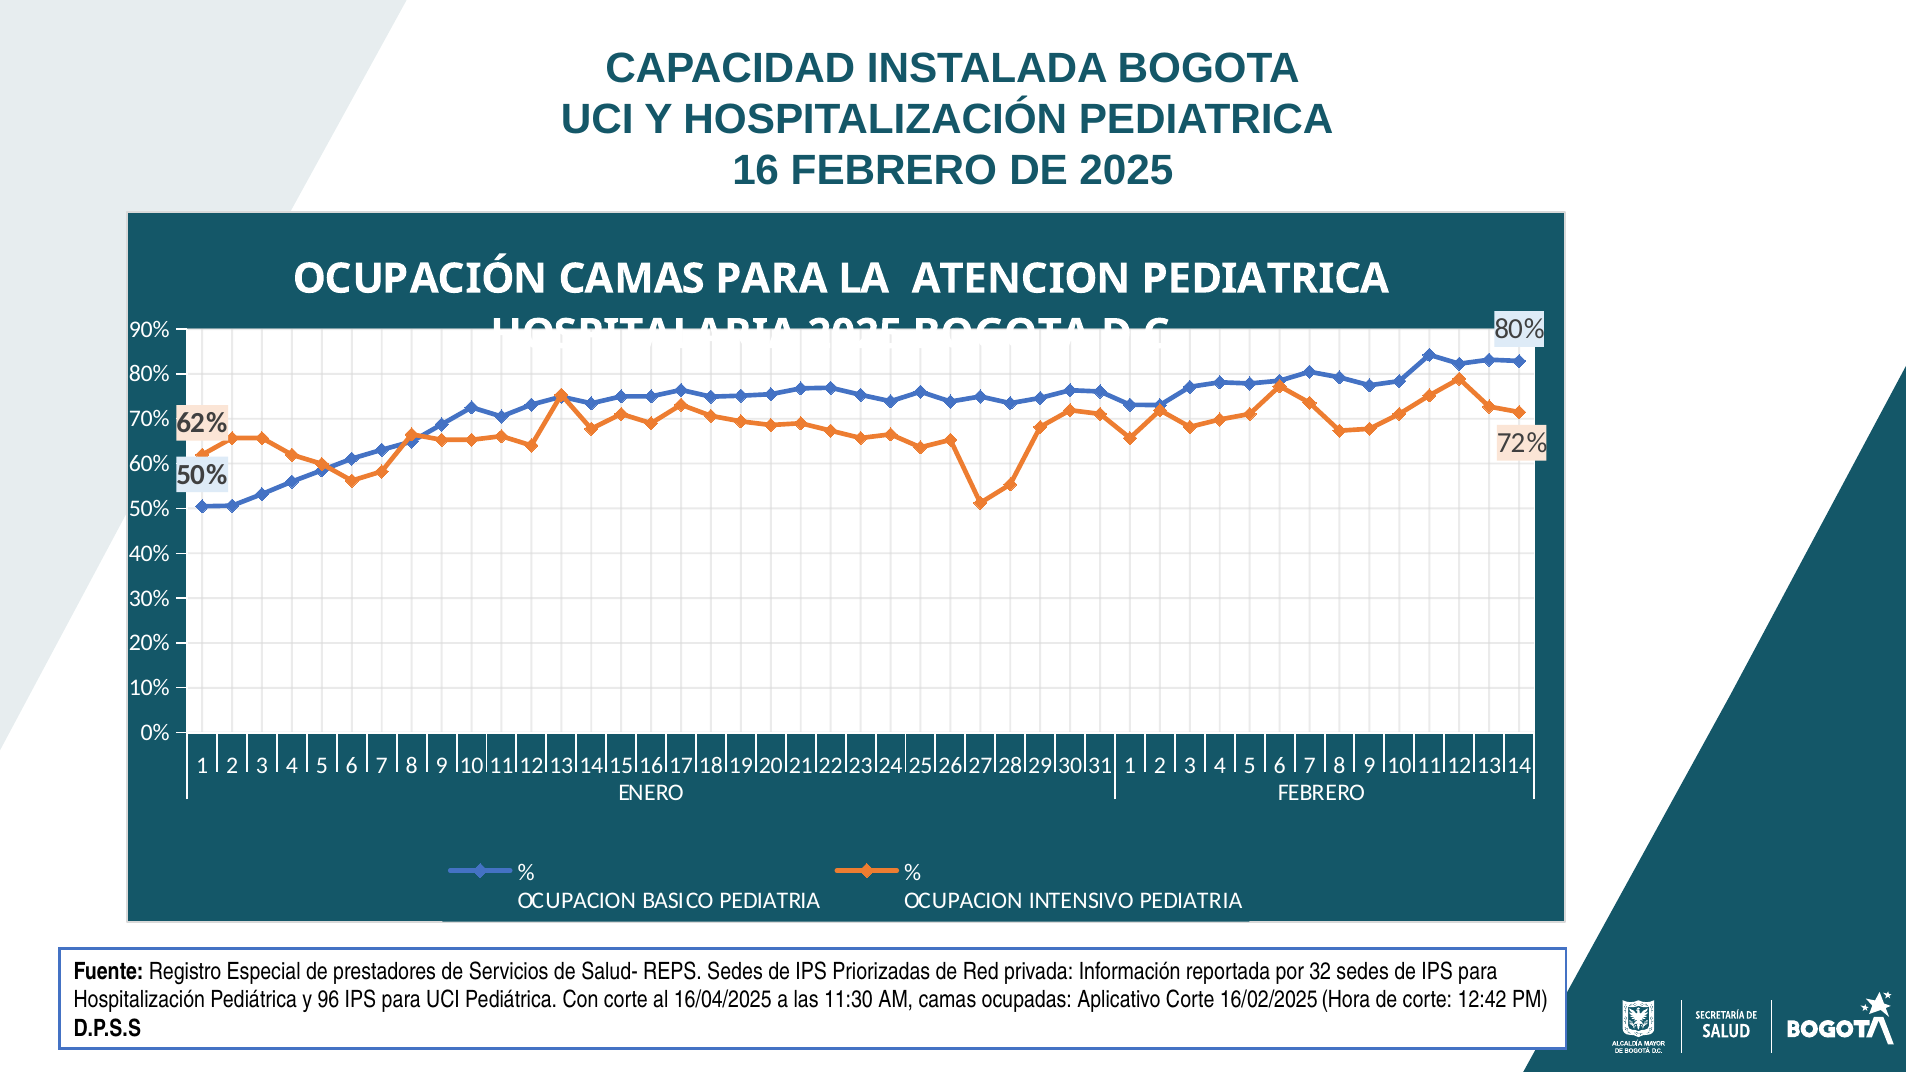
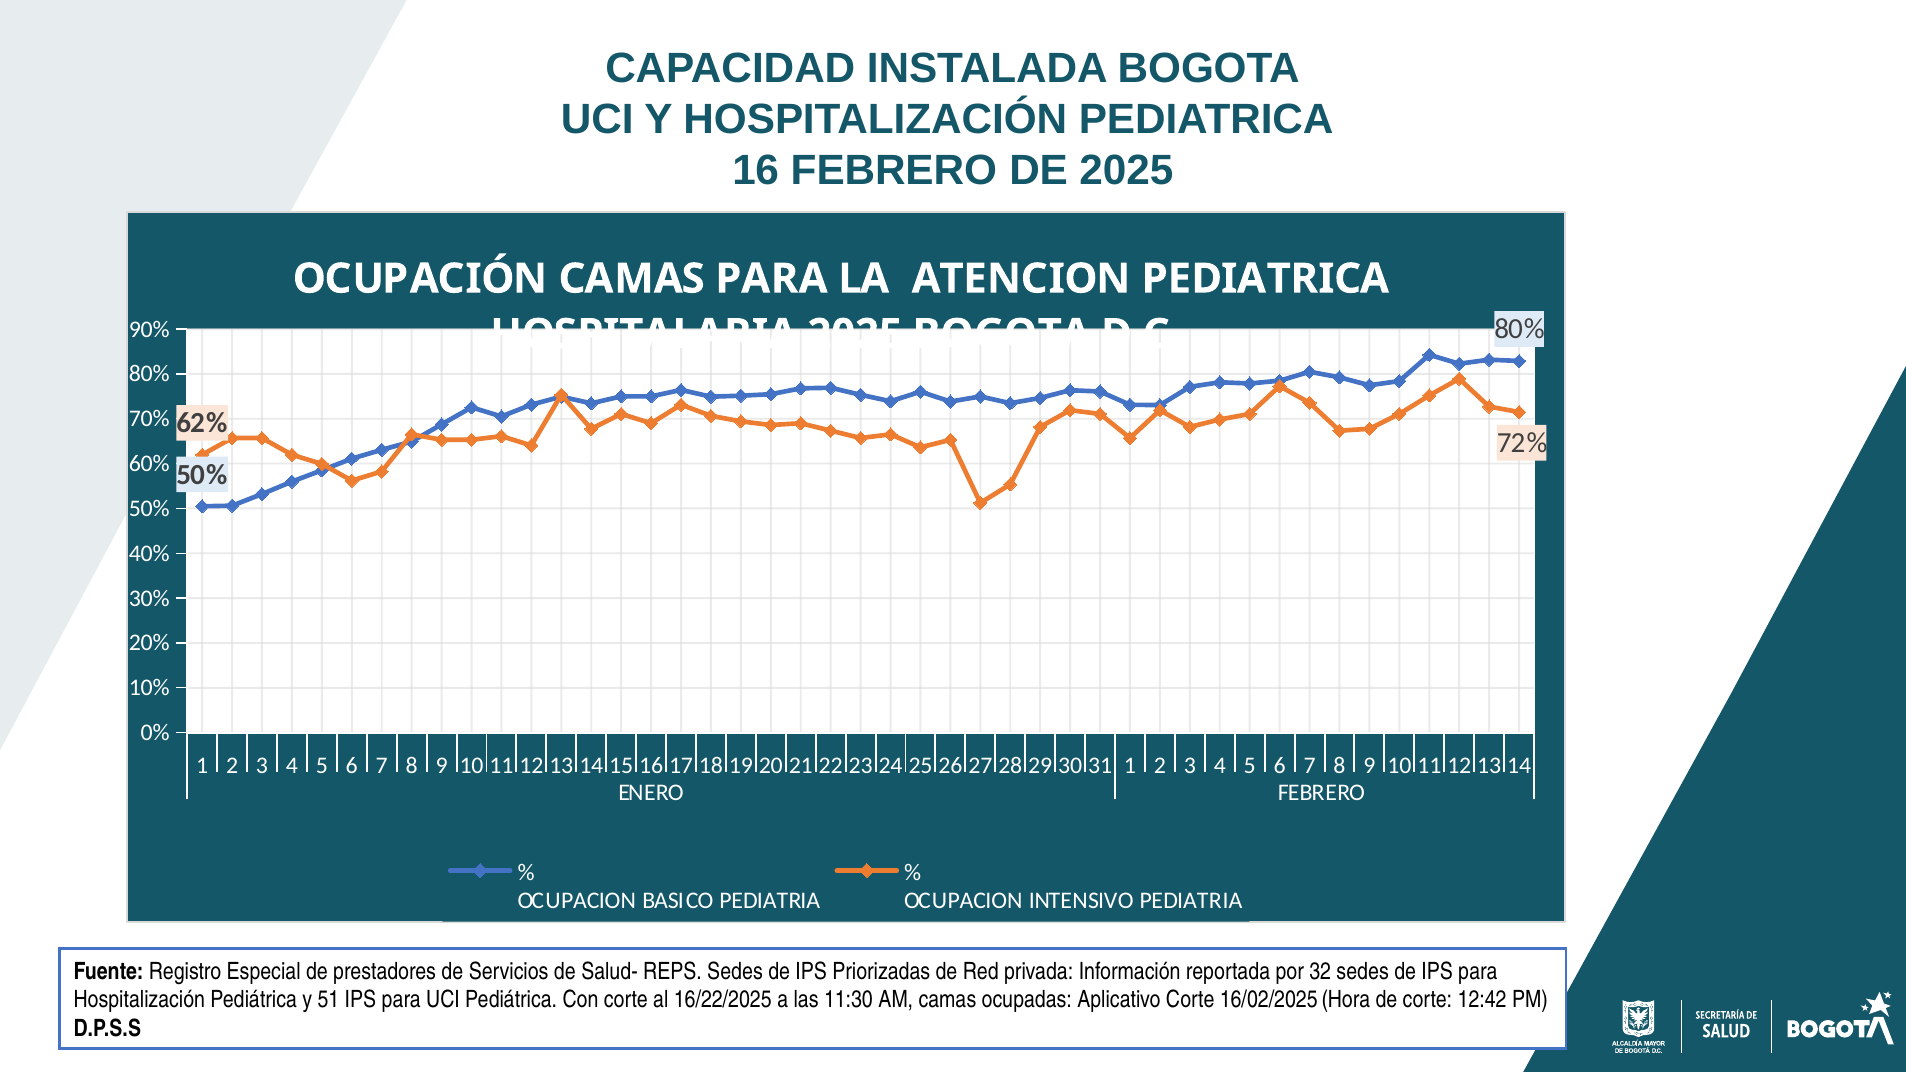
96: 96 -> 51 (328, 1000)
16/04/2025: 16/04/2025 -> 16/22/2025 (723, 1000)
